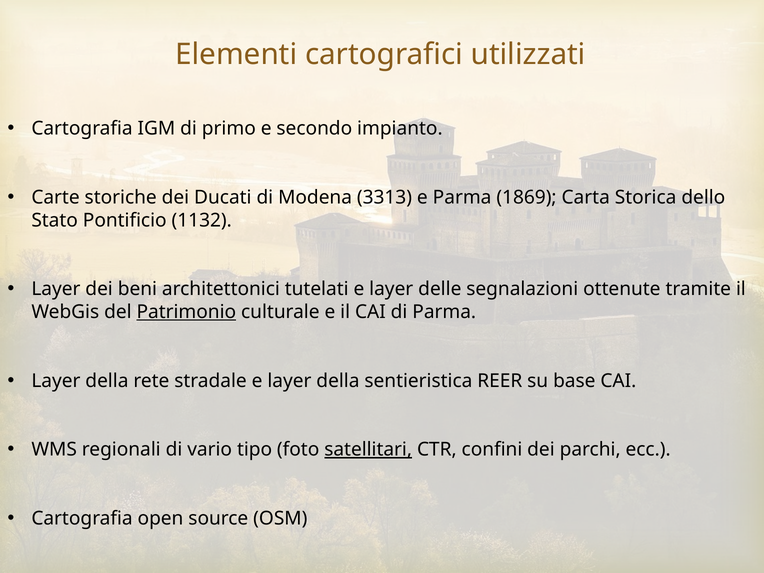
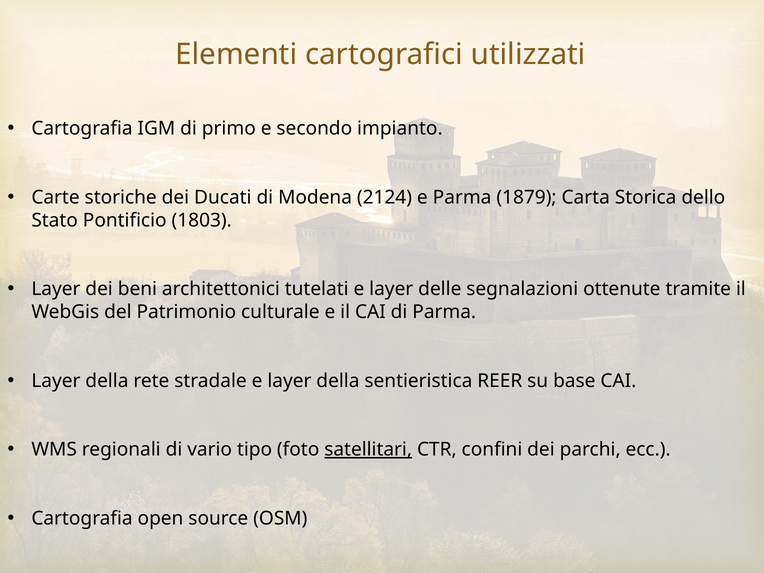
3313: 3313 -> 2124 (384, 197)
1869: 1869 -> 1879 (527, 197)
1132: 1132 -> 1803 (202, 220)
Patrimonio underline: present -> none (186, 312)
